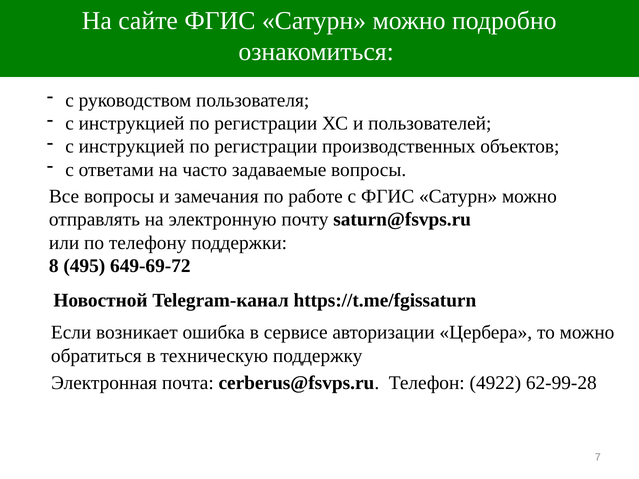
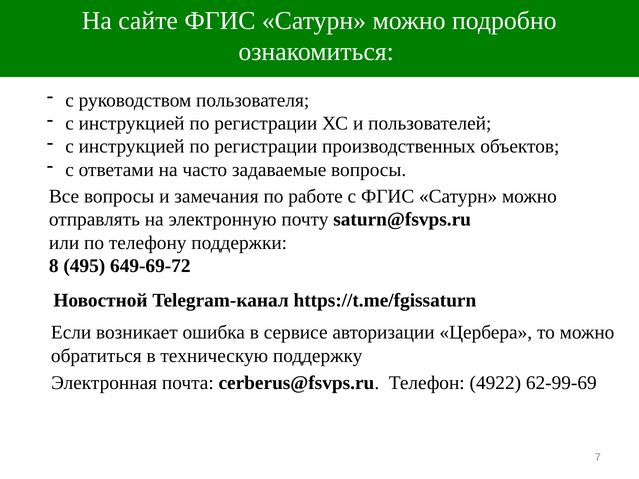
62-99-28: 62-99-28 -> 62-99-69 (561, 383)
